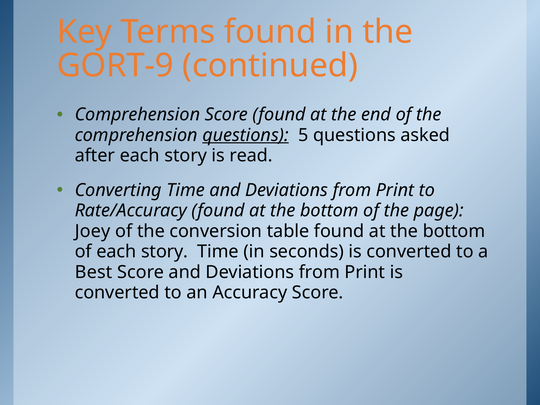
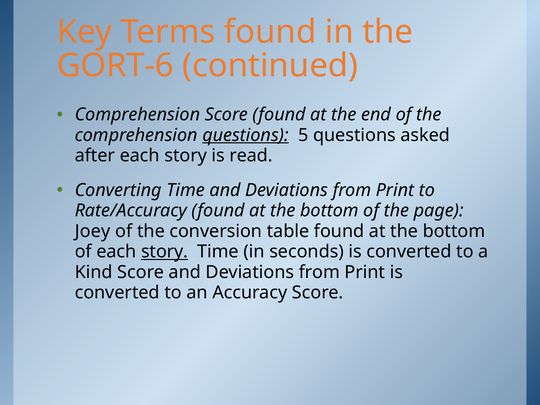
GORT-9: GORT-9 -> GORT-6 (115, 66)
story underline: none -> present (165, 252)
Best: Best -> Kind (94, 272)
